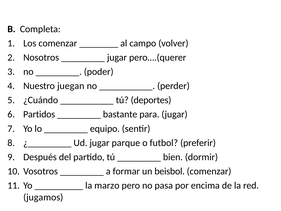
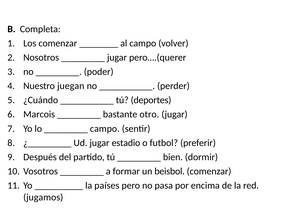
Partidos: Partidos -> Marcois (39, 114)
para: para -> otro (149, 114)
equipo: equipo -> campo (105, 128)
parque: parque -> estadio (126, 143)
marzo: marzo -> países (107, 185)
